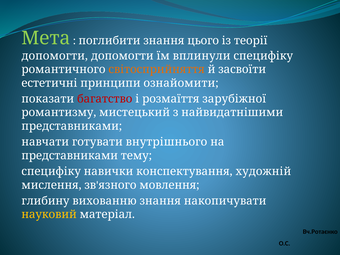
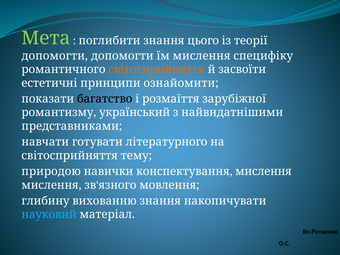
їм вплинули: вплинули -> мислення (202, 56)
багатство colour: red -> black (105, 99)
мистецький: мистецький -> український (135, 112)
внутрішнього: внутрішнього -> літературного (167, 142)
представниками: представниками -> світосприйняття (70, 156)
специфіку: специфіку -> природою (51, 171)
конспектування художній: художній -> мислення (263, 171)
науковий colour: yellow -> light blue (49, 214)
